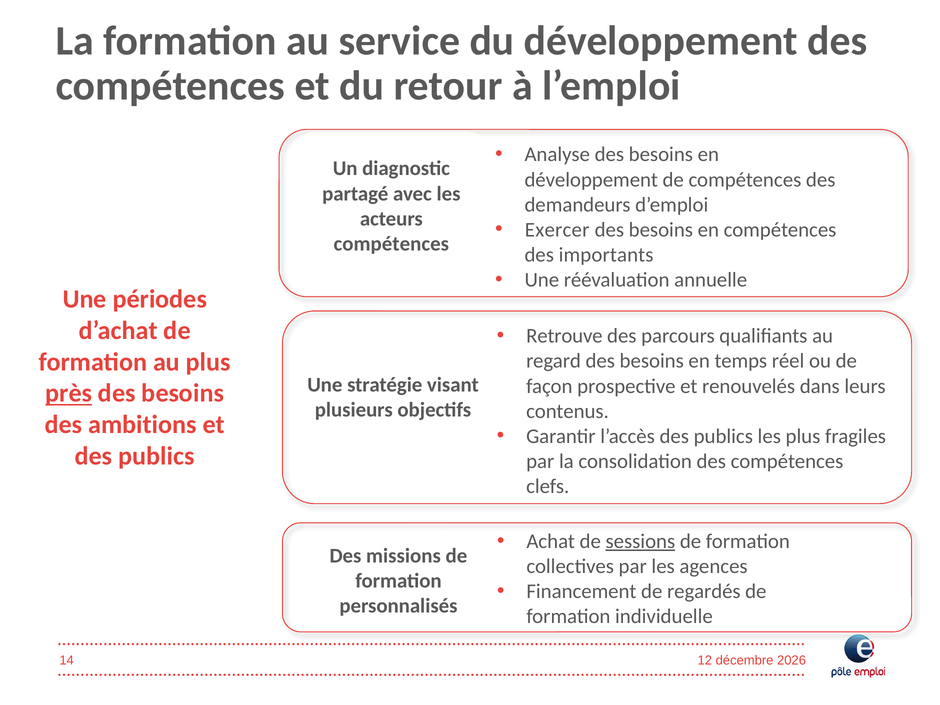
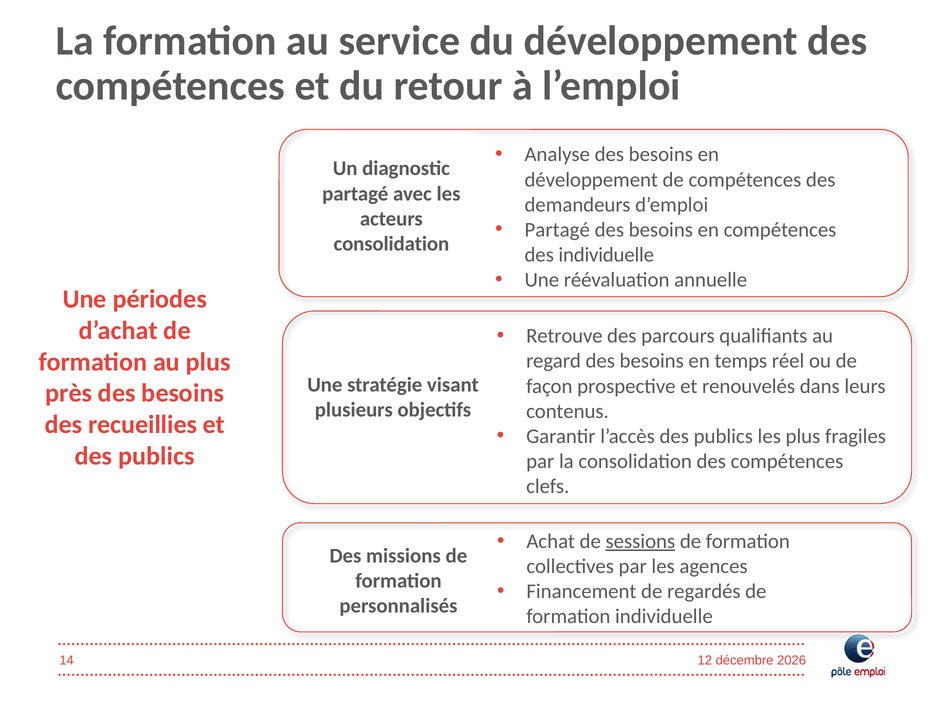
Exercer: Exercer -> Partagé (557, 230)
compétences: compétences -> consolidation (391, 244)
des importants: importants -> individuelle (606, 255)
près underline: present -> none (69, 393)
ambitions: ambitions -> recueillies (143, 425)
